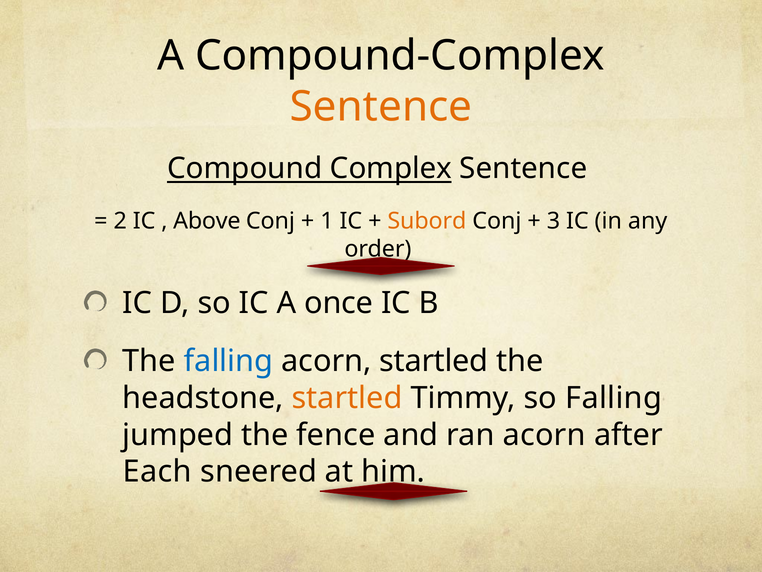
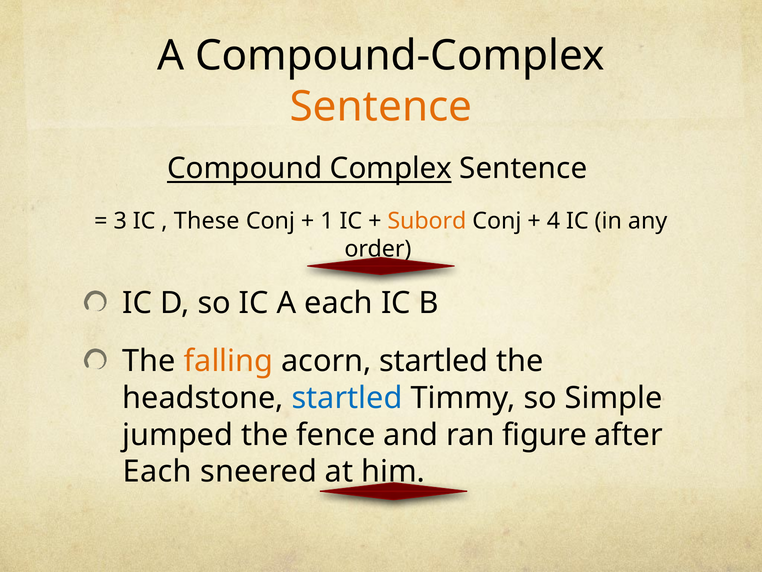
2: 2 -> 3 (120, 221)
Above: Above -> These (207, 221)
3: 3 -> 4 (553, 221)
A once: once -> each (339, 303)
falling colour: blue -> orange (228, 361)
startled colour: orange -> blue (347, 398)
so Falling: Falling -> Simple (614, 398)
ran acorn: acorn -> figure (545, 435)
